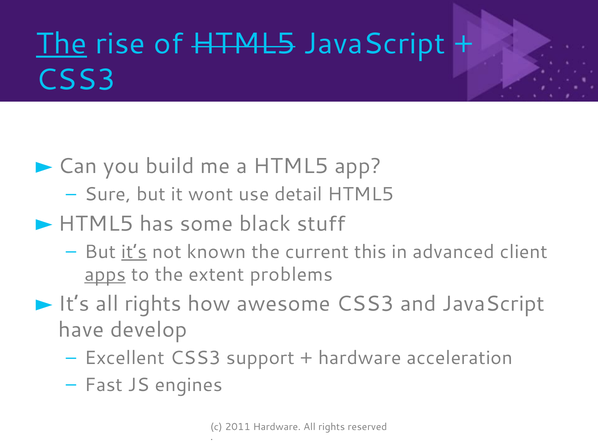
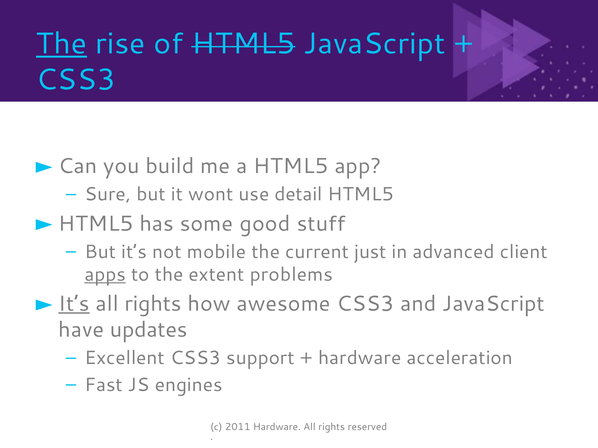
black: black -> good (265, 224)
it’s underline: present -> none (134, 252)
known: known -> mobile (216, 252)
this: this -> just (370, 252)
It’s underline: none -> present (74, 304)
develop: develop -> updates (149, 330)
